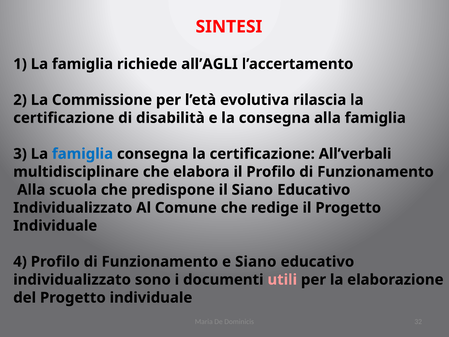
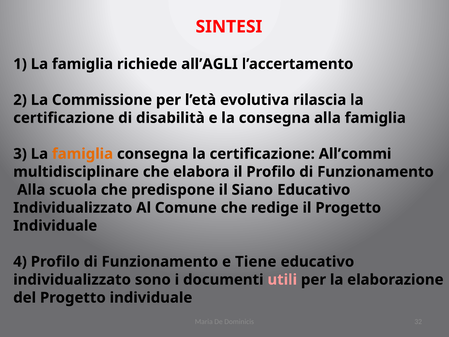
famiglia colour: blue -> orange (82, 154)
All’verbali: All’verbali -> All’commi (355, 154)
e Siano: Siano -> Tiene (256, 262)
